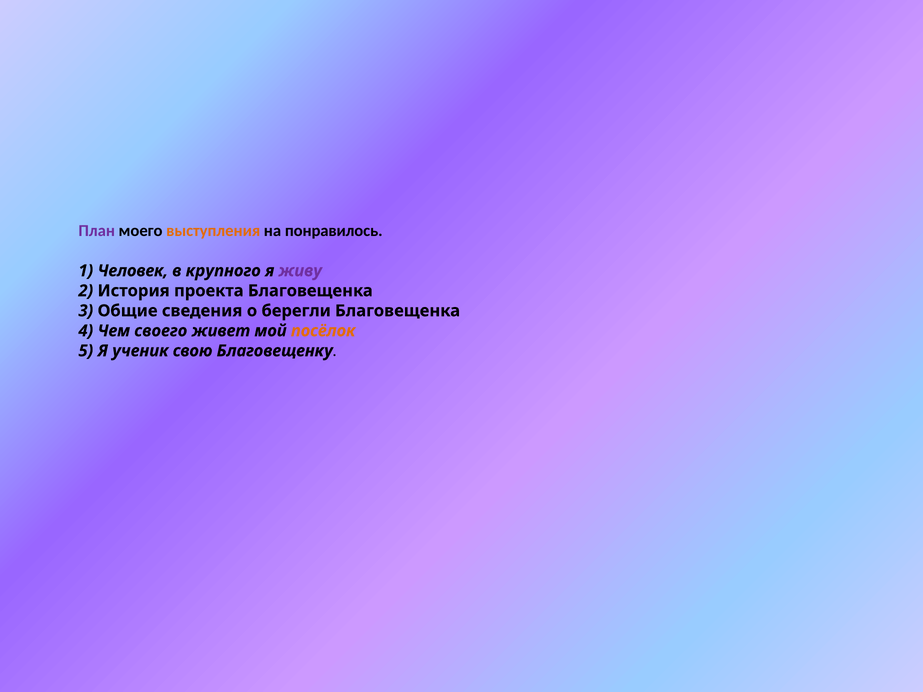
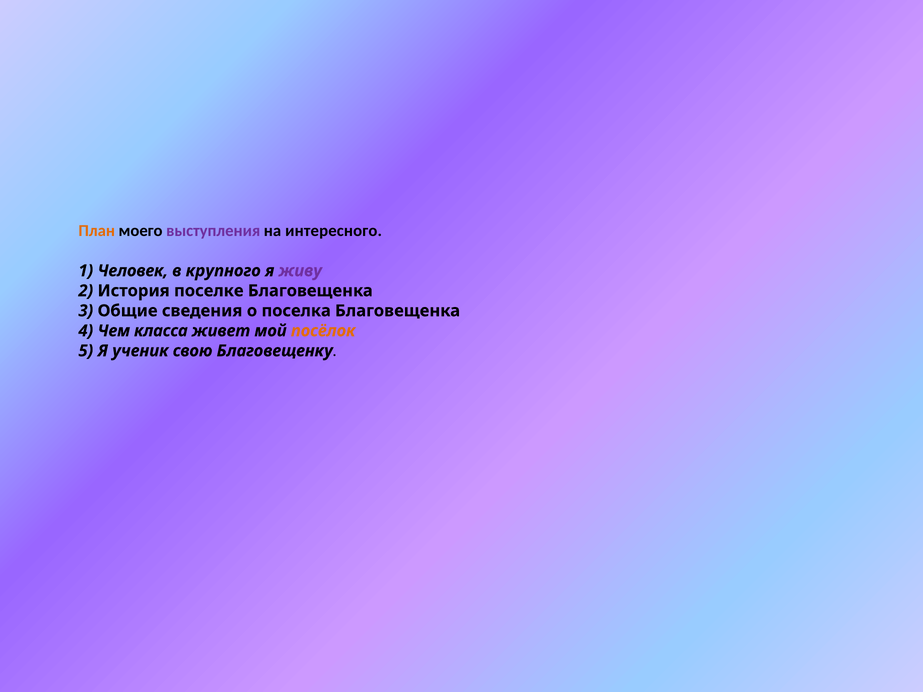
План colour: purple -> orange (97, 231)
выступления colour: orange -> purple (213, 231)
понравилось: понравилось -> интересного (334, 231)
проекта: проекта -> поселке (209, 291)
берегли: берегли -> поселка (296, 311)
своего: своего -> класса (161, 331)
